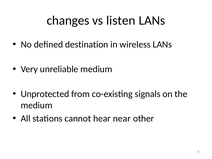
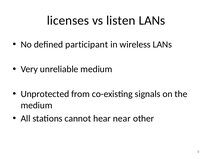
changes: changes -> licenses (68, 21)
destination: destination -> participant (87, 44)
